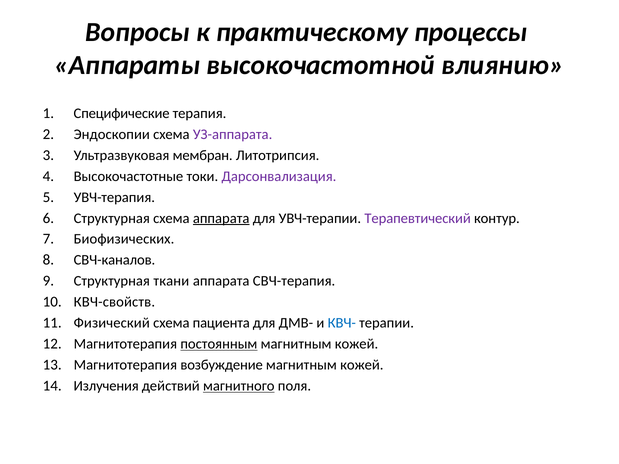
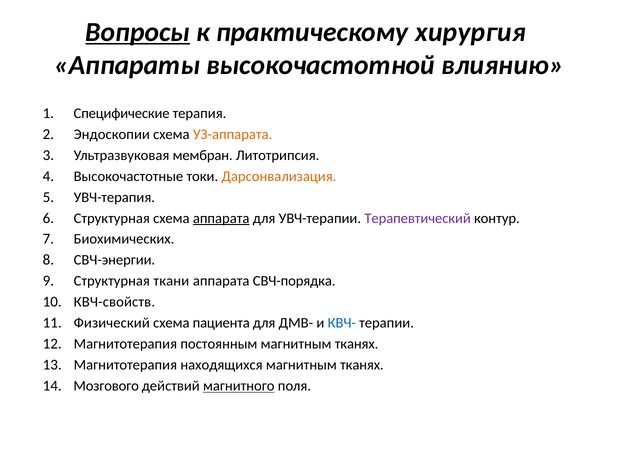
Вопросы underline: none -> present (138, 32)
процессы: процессы -> хирургия (471, 32)
УЗ-аппарата colour: purple -> orange (233, 134)
Дарсонвализация colour: purple -> orange (279, 176)
Биофизических: Биофизических -> Биохимических (124, 239)
СВЧ-каналов: СВЧ-каналов -> СВЧ-энергии (114, 260)
СВЧ-терапия: СВЧ-терапия -> СВЧ-порядка (294, 281)
постоянным underline: present -> none (219, 344)
кожей: кожей -> тканях (357, 344)
возбуждение: возбуждение -> находящихся (222, 365)
кожей: кожей -> тканях (362, 365)
Излучения: Излучения -> Мозгового (106, 386)
